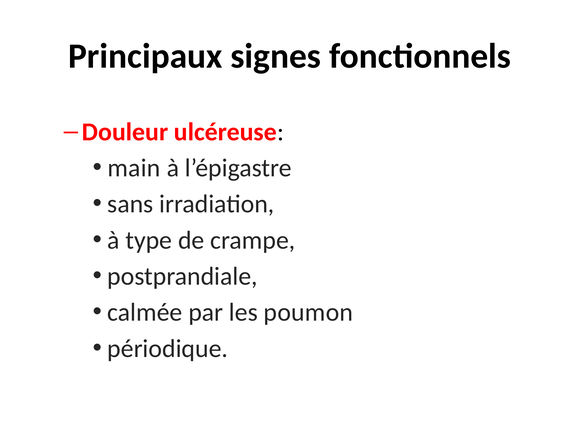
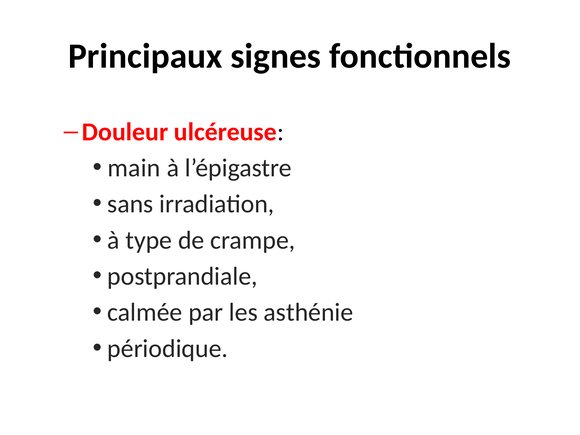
poumon: poumon -> asthénie (308, 312)
